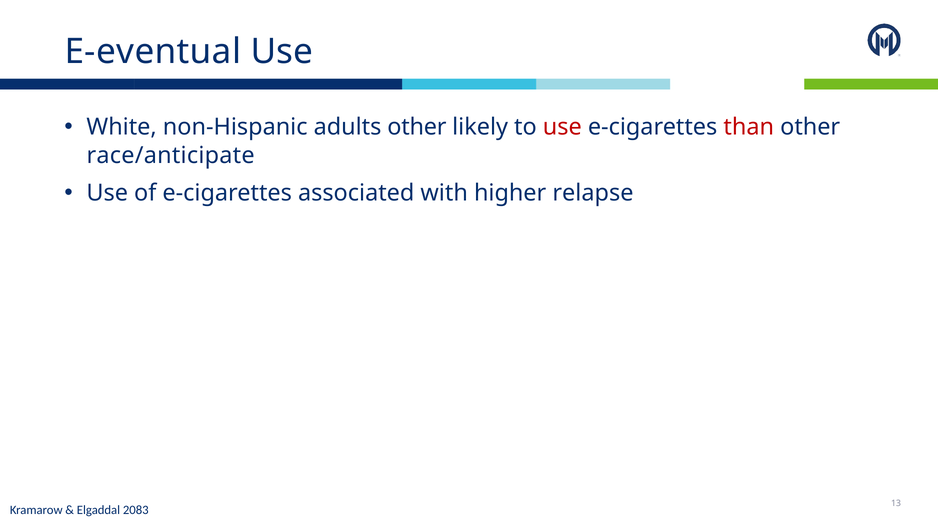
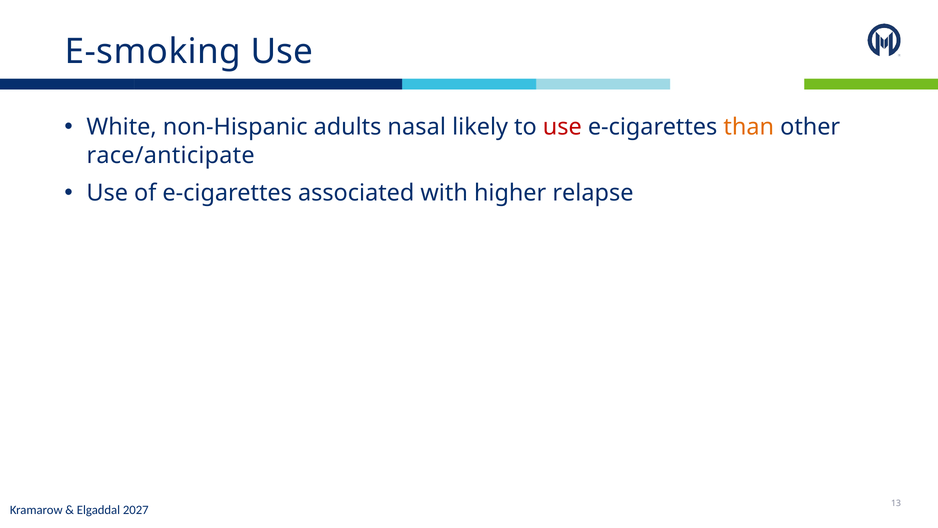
E-eventual: E-eventual -> E-smoking (153, 52)
adults other: other -> nasal (417, 127)
than colour: red -> orange (749, 127)
2083: 2083 -> 2027 (136, 510)
